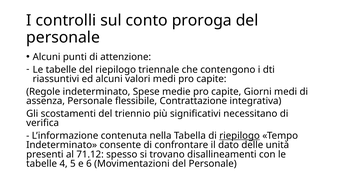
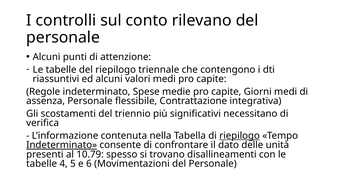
proroga: proroga -> rilevano (202, 20)
Indeterminato underline: none -> present (62, 145)
71.12: 71.12 -> 10.79 (90, 155)
